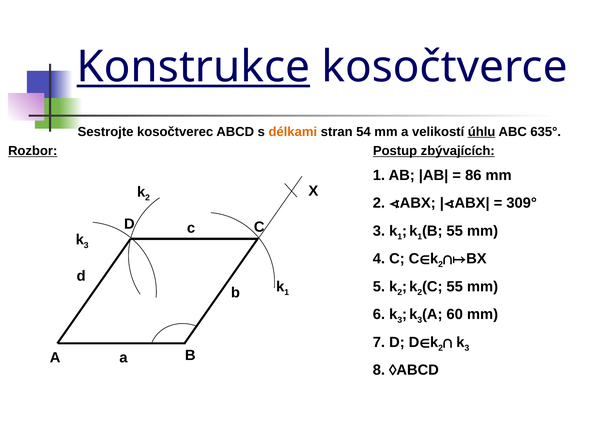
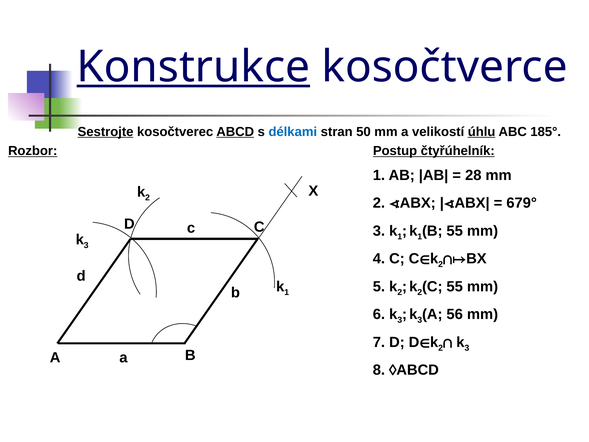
Sestrojte underline: none -> present (106, 132)
ABCD underline: none -> present (235, 132)
délkami colour: orange -> blue (293, 132)
54: 54 -> 50 (363, 132)
635°: 635° -> 185° (546, 132)
zbývajících: zbývajících -> čtyřúhelník (458, 151)
86: 86 -> 28 (473, 175)
309°: 309° -> 679° (522, 203)
60: 60 -> 56 (455, 314)
